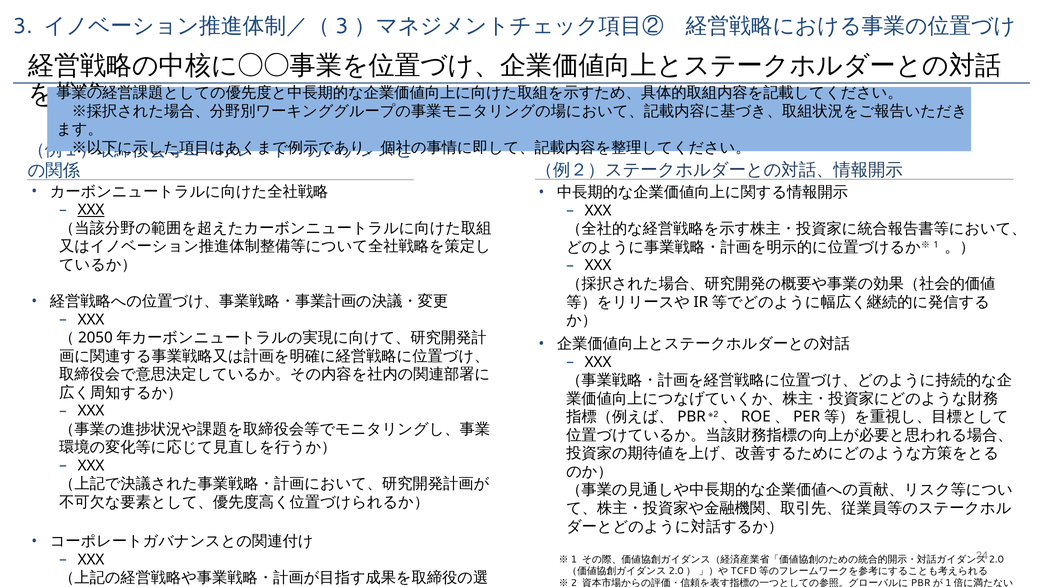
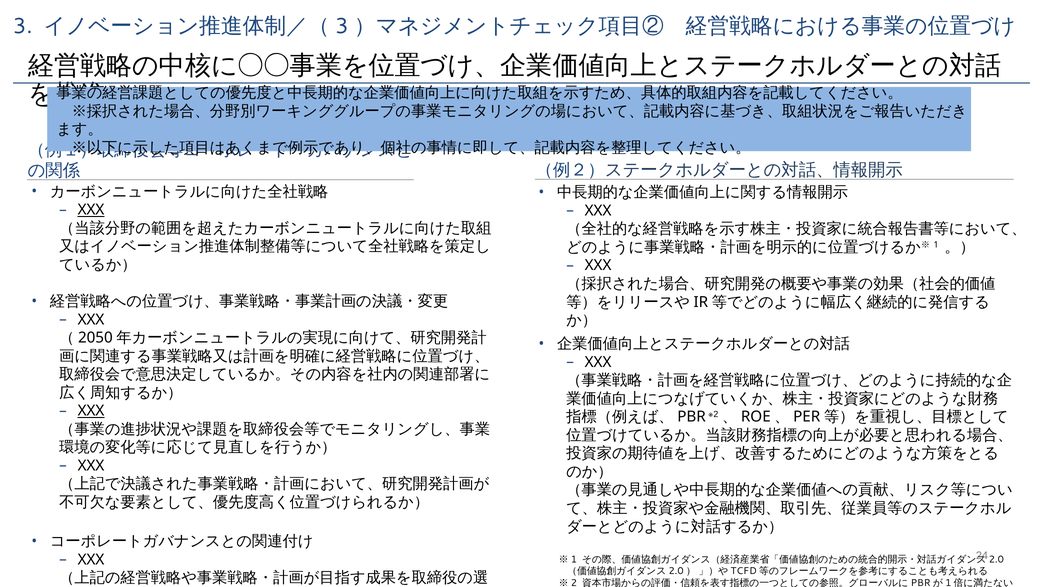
XXX underline: none -> present (91, 411)
